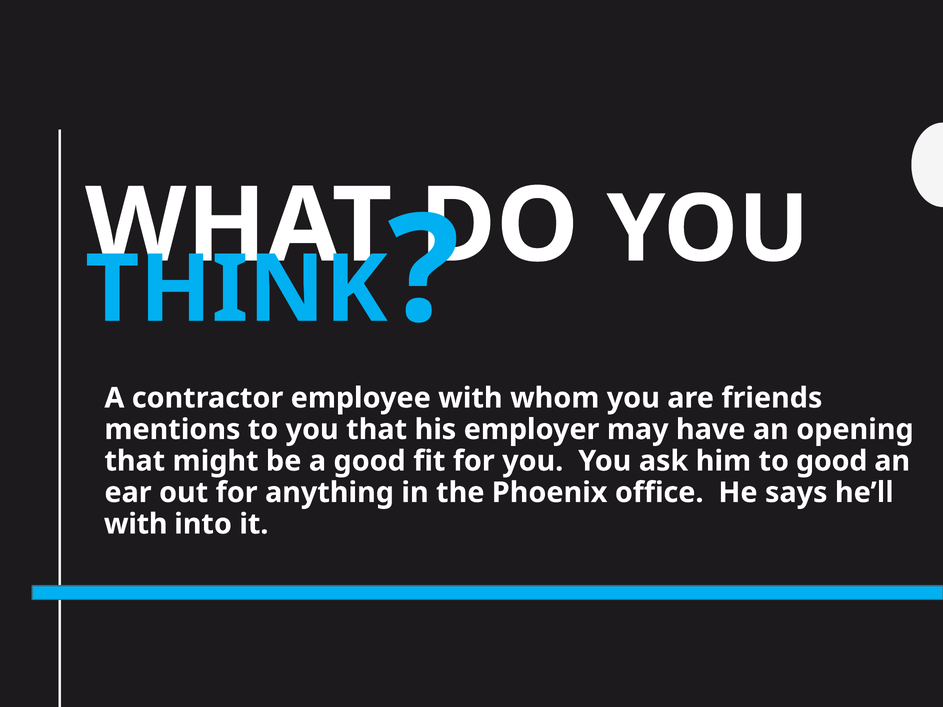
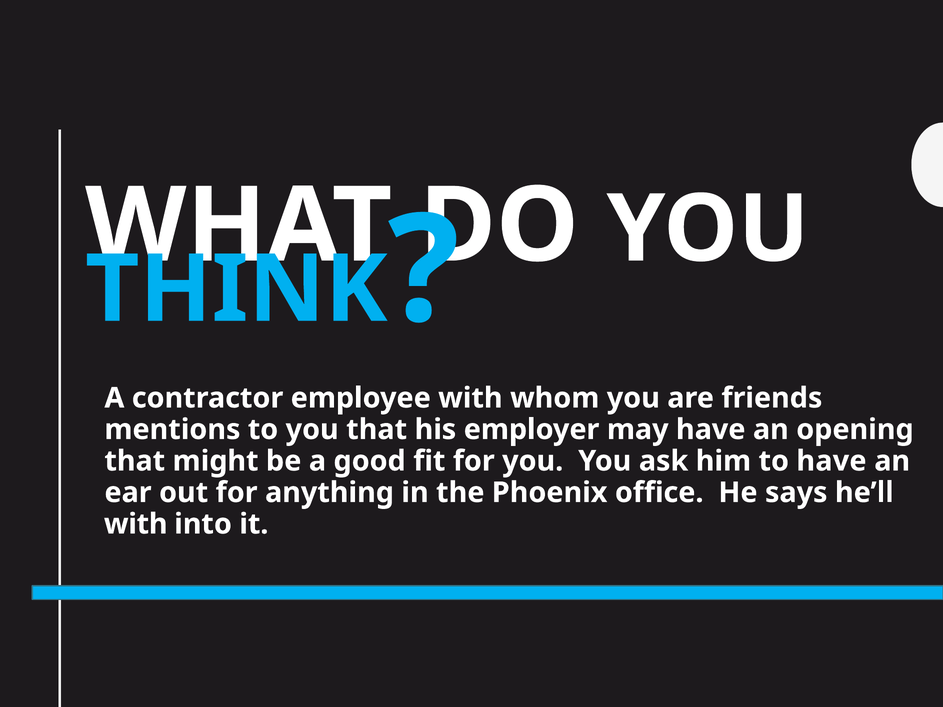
to good: good -> have (831, 461)
